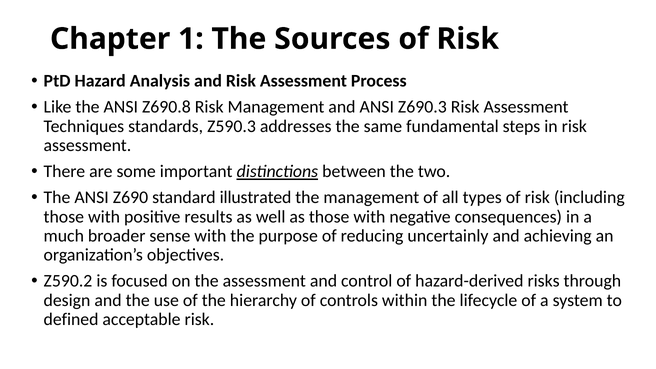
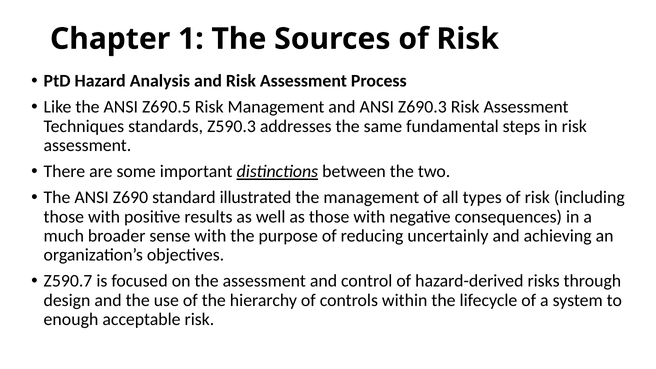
Z690.8: Z690.8 -> Z690.5 (166, 107)
Z590.2: Z590.2 -> Z590.7 (68, 281)
defined: defined -> enough (71, 319)
